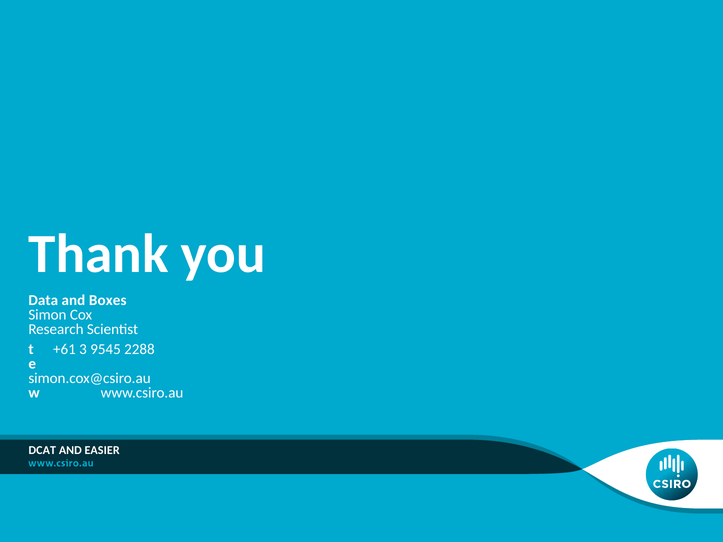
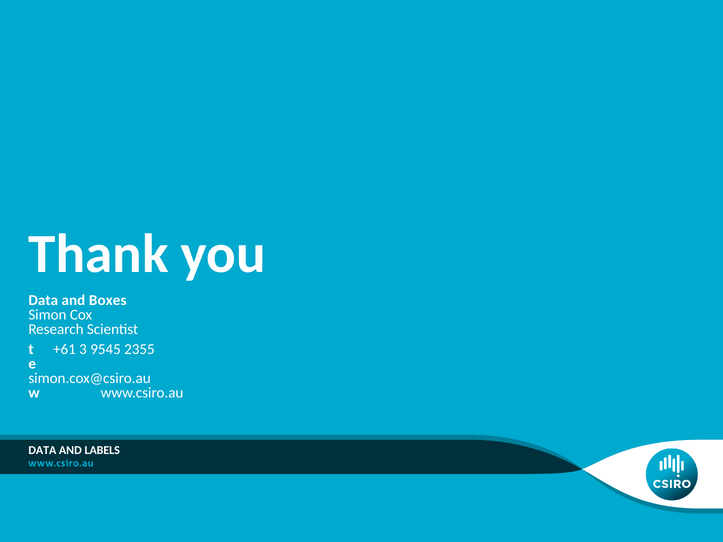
2288: 2288 -> 2355 (139, 350)
DCAT: DCAT -> DATA (42, 450)
EASIER: EASIER -> LABELS (102, 450)
